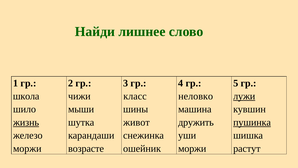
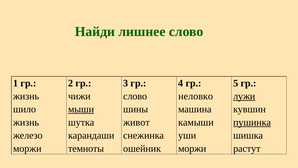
школа: школа -> жизнь (26, 96)
класс: класс -> слово (135, 96)
мыши underline: none -> present (81, 109)
жизнь underline: present -> none (26, 122)
дружить: дружить -> камыши (196, 122)
возрасте: возрасте -> темноты (86, 148)
